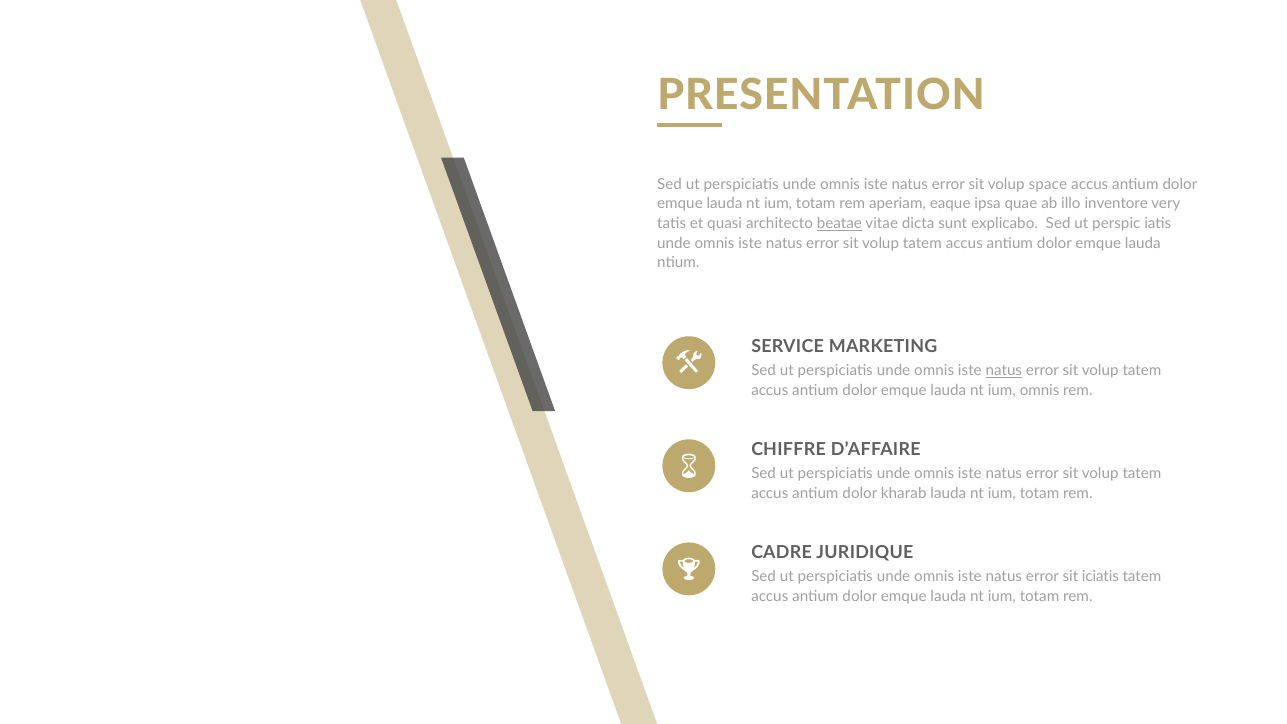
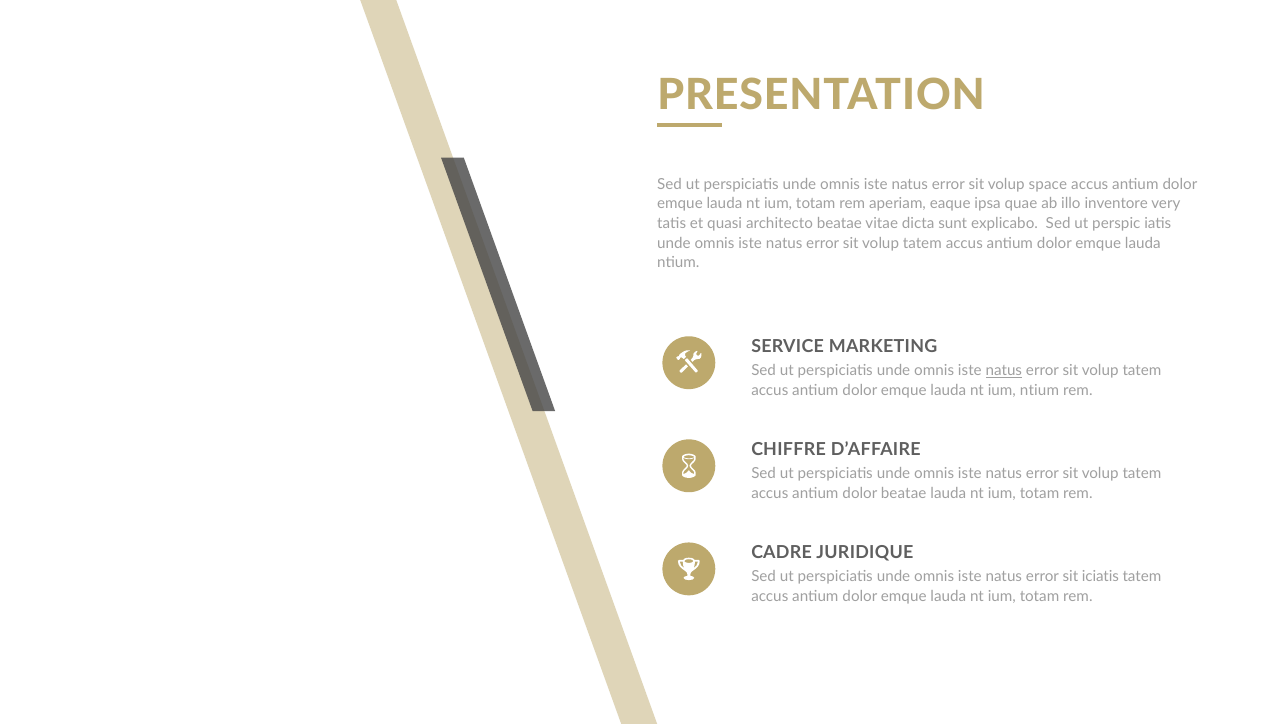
beatae underline: present -> none (839, 224)
ium omnis: omnis -> ntium (1039, 390)
dolor kharab: kharab -> beatae (904, 493)
